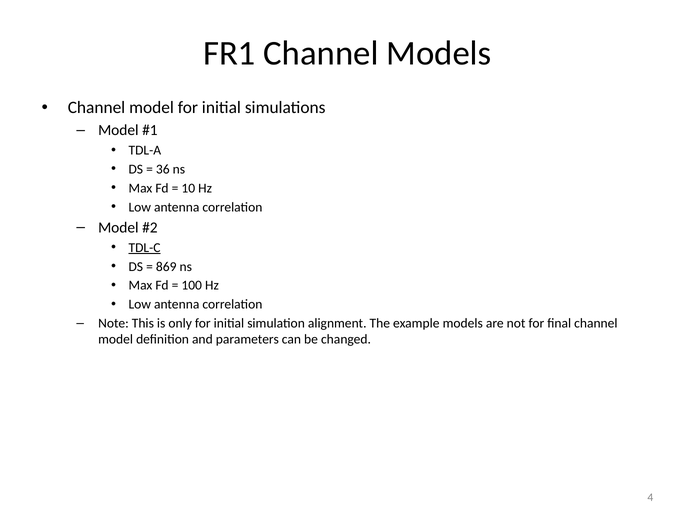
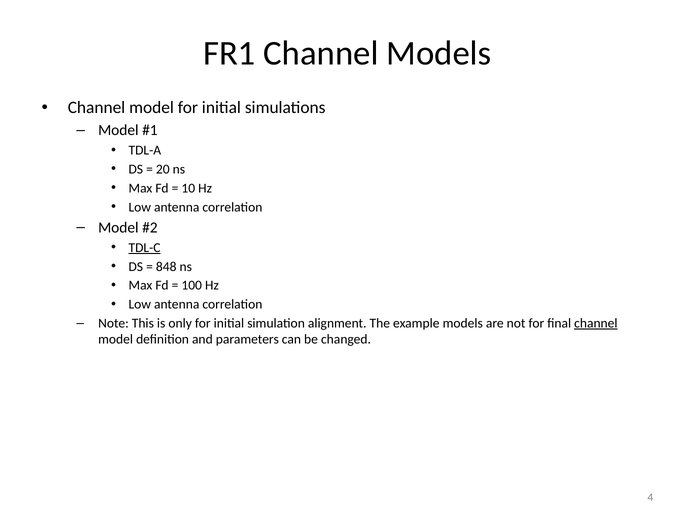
36: 36 -> 20 (163, 169)
869: 869 -> 848 (166, 267)
channel underline: none -> present (596, 323)
